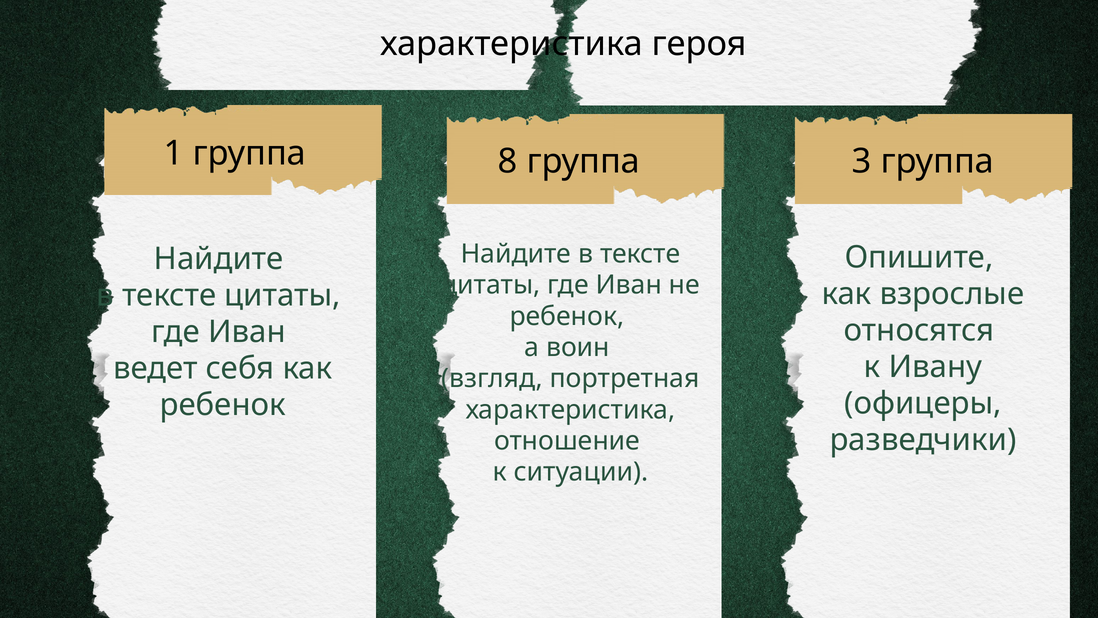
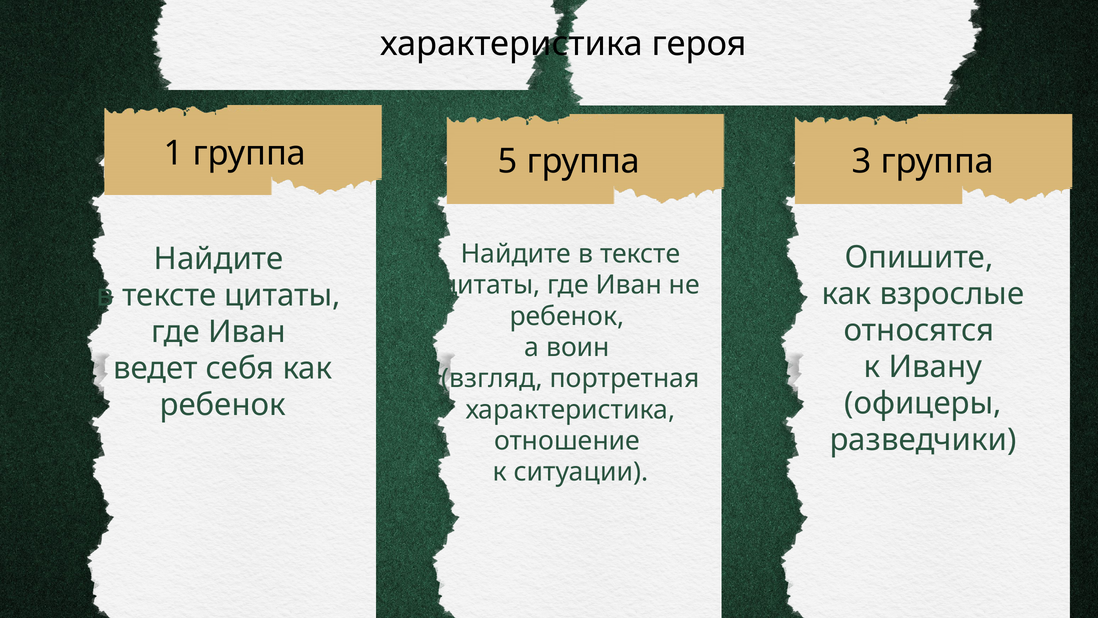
8: 8 -> 5 (508, 161)
